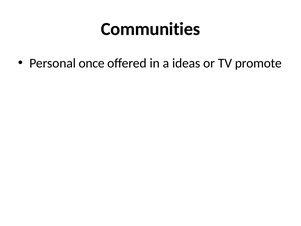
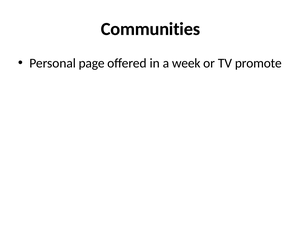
once: once -> page (92, 63)
ideas: ideas -> week (186, 63)
